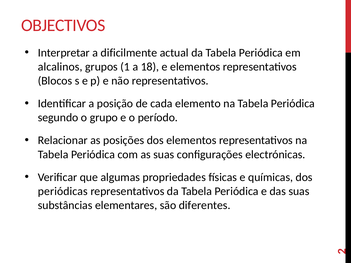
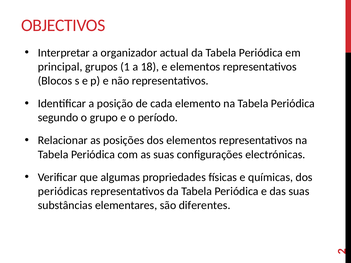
dificilmente: dificilmente -> organizador (129, 53)
alcalinos: alcalinos -> principal (60, 67)
